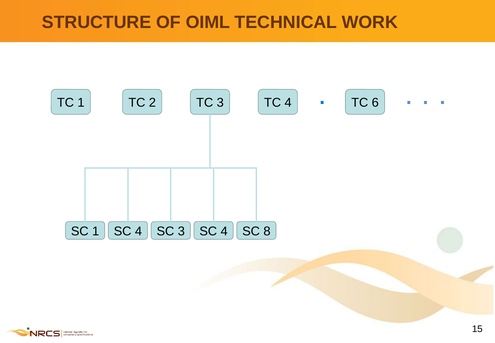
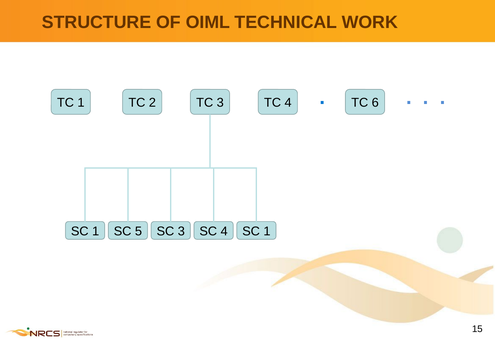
1 SC 4: 4 -> 5 (138, 231)
4 SC 8: 8 -> 1 (267, 231)
